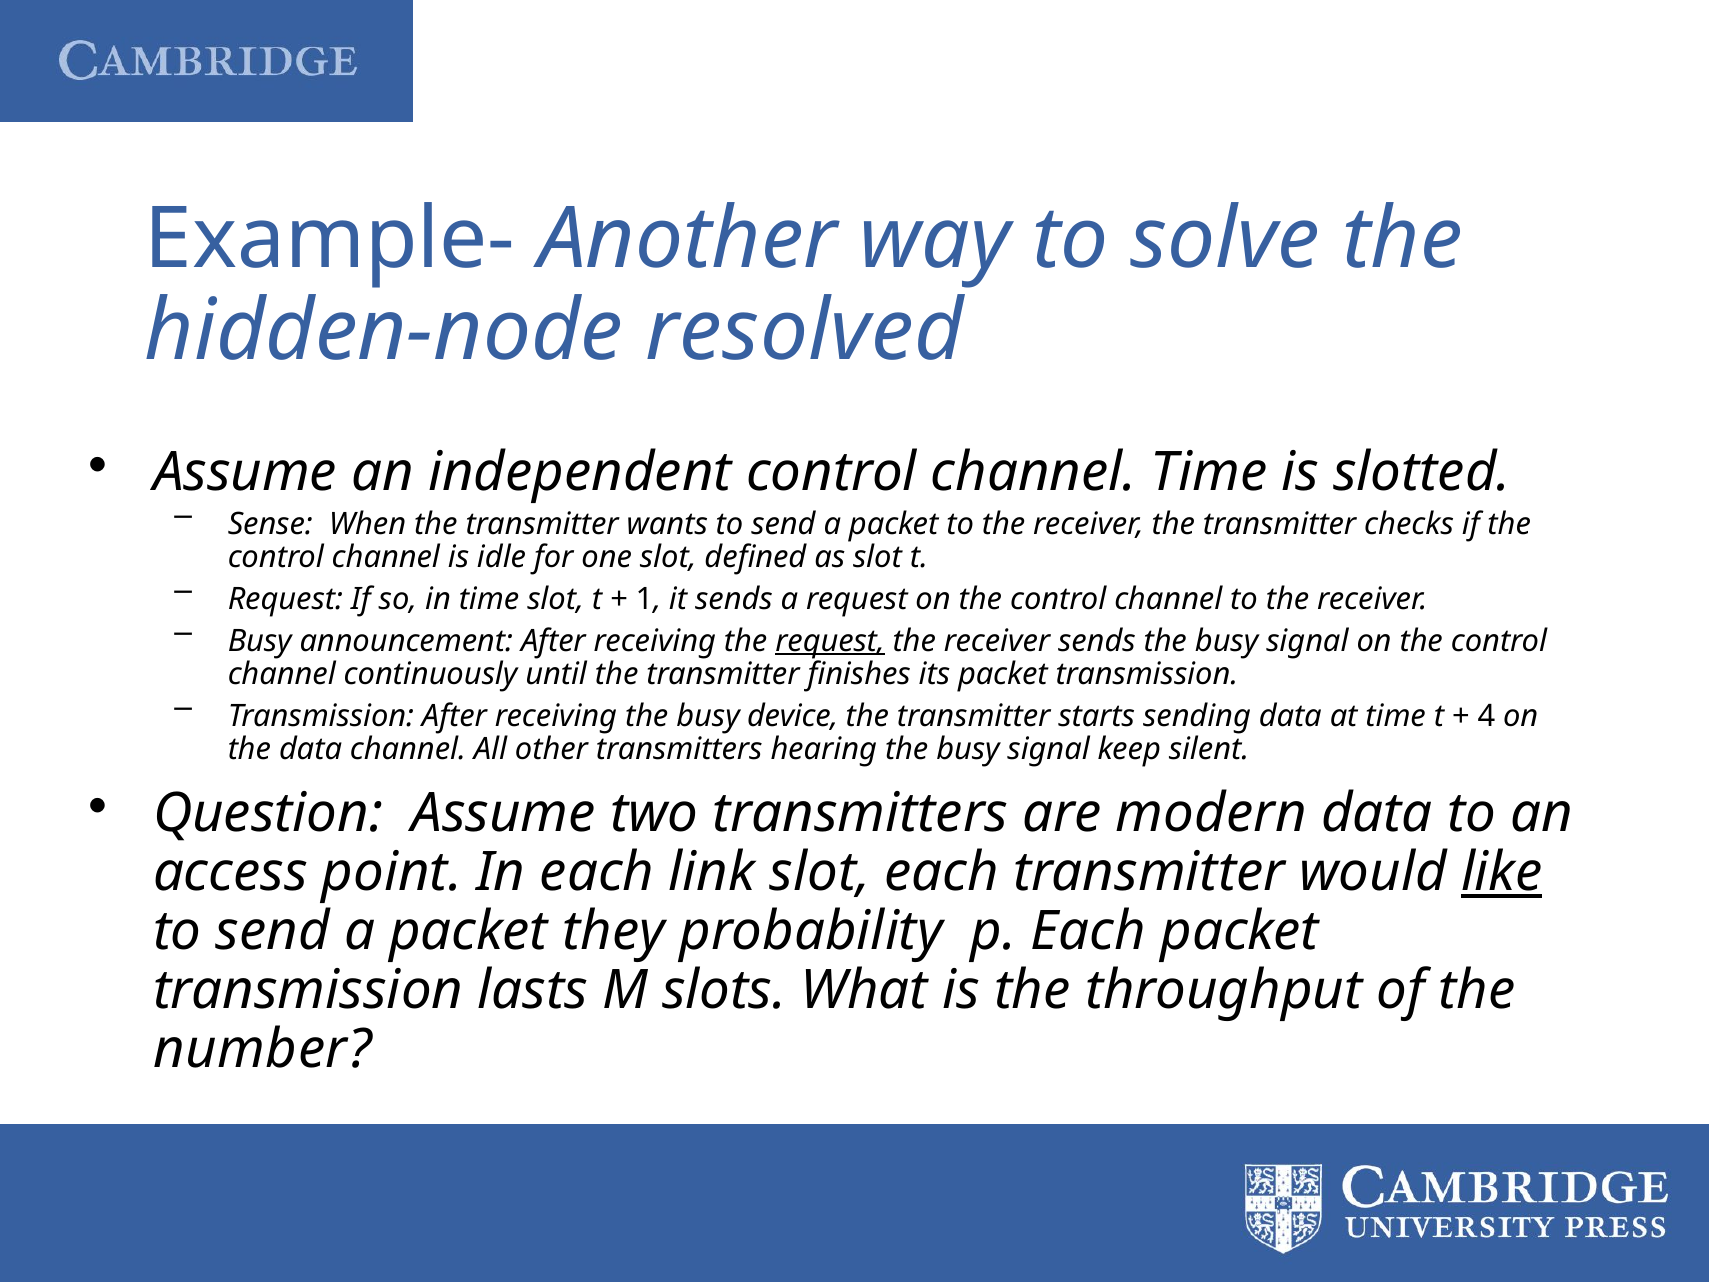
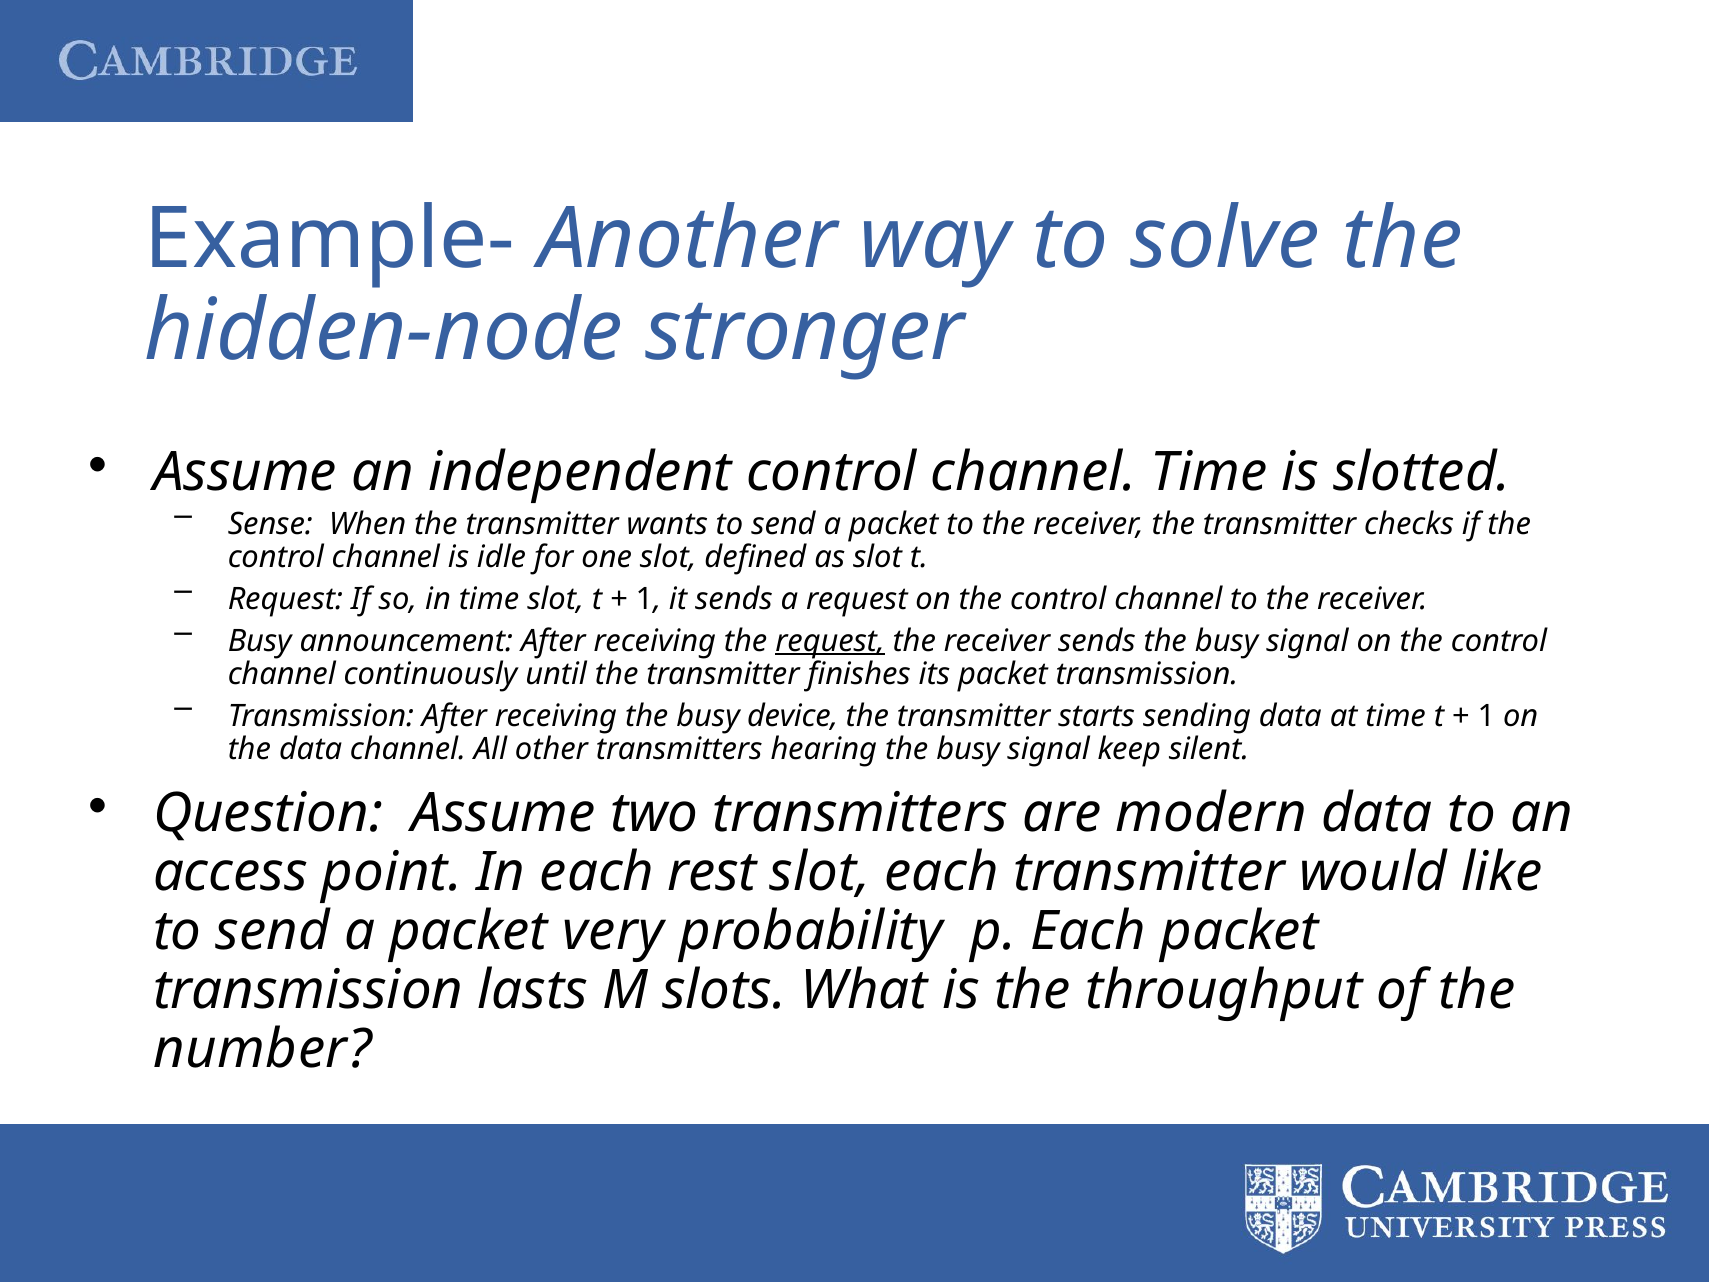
resolved: resolved -> stronger (805, 332)
4: 4 -> 1 (1486, 716)
link: link -> rest (712, 872)
like underline: present -> none (1502, 872)
they: they -> very (613, 931)
